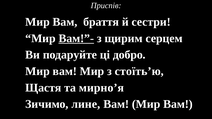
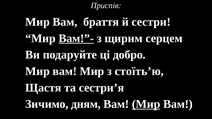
мирно’я: мирно’я -> сестри’я (101, 88)
лине: лине -> дням (86, 104)
Мир underline: none -> present (146, 104)
